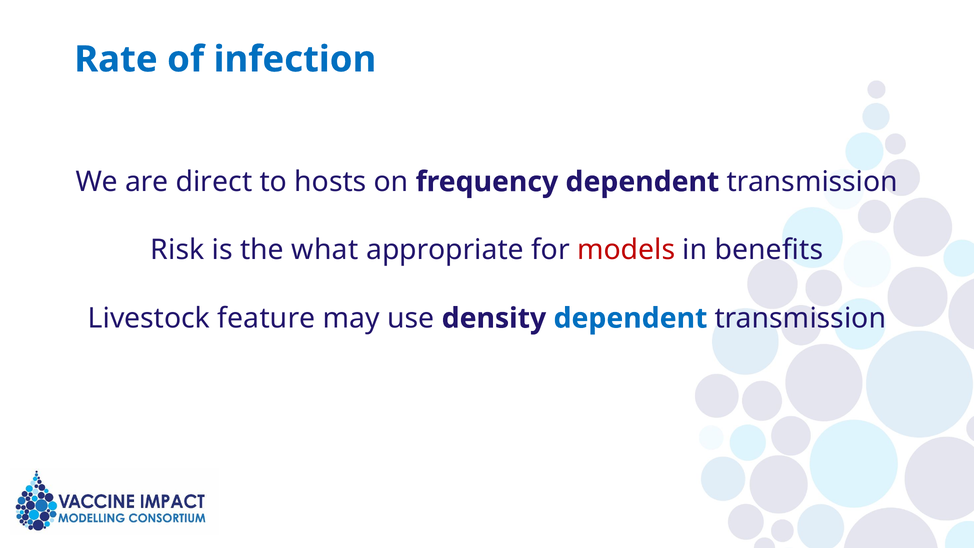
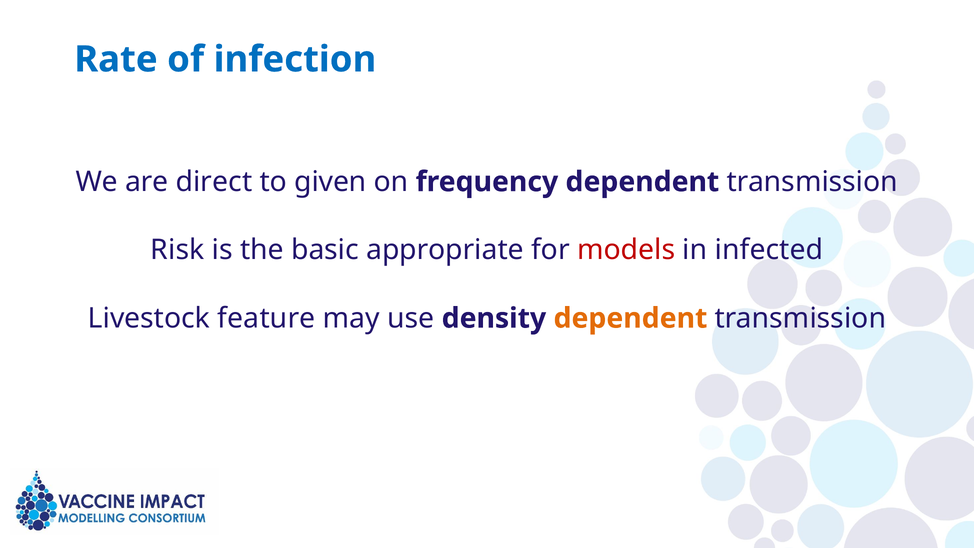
hosts: hosts -> given (330, 182)
what: what -> basic (325, 250)
benefits: benefits -> infected (769, 250)
dependent colour: blue -> orange (630, 318)
